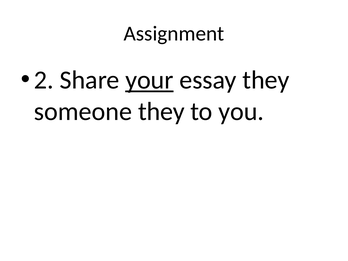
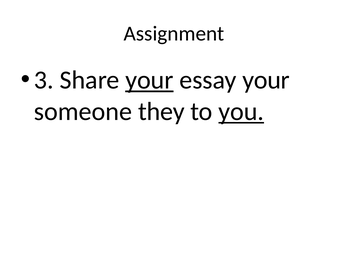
2: 2 -> 3 (44, 80)
essay they: they -> your (266, 80)
you underline: none -> present (241, 111)
